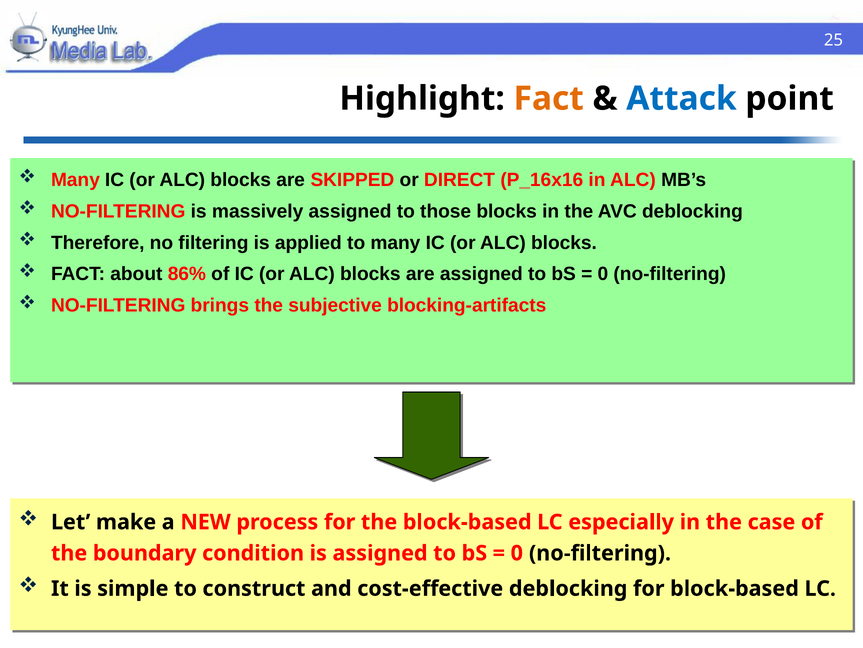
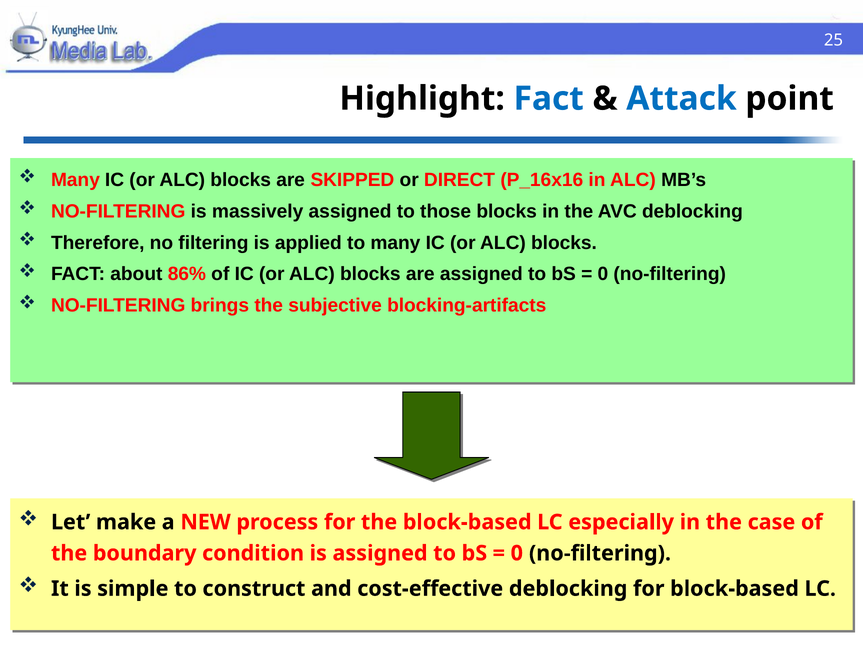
Fact colour: orange -> blue (549, 98)
